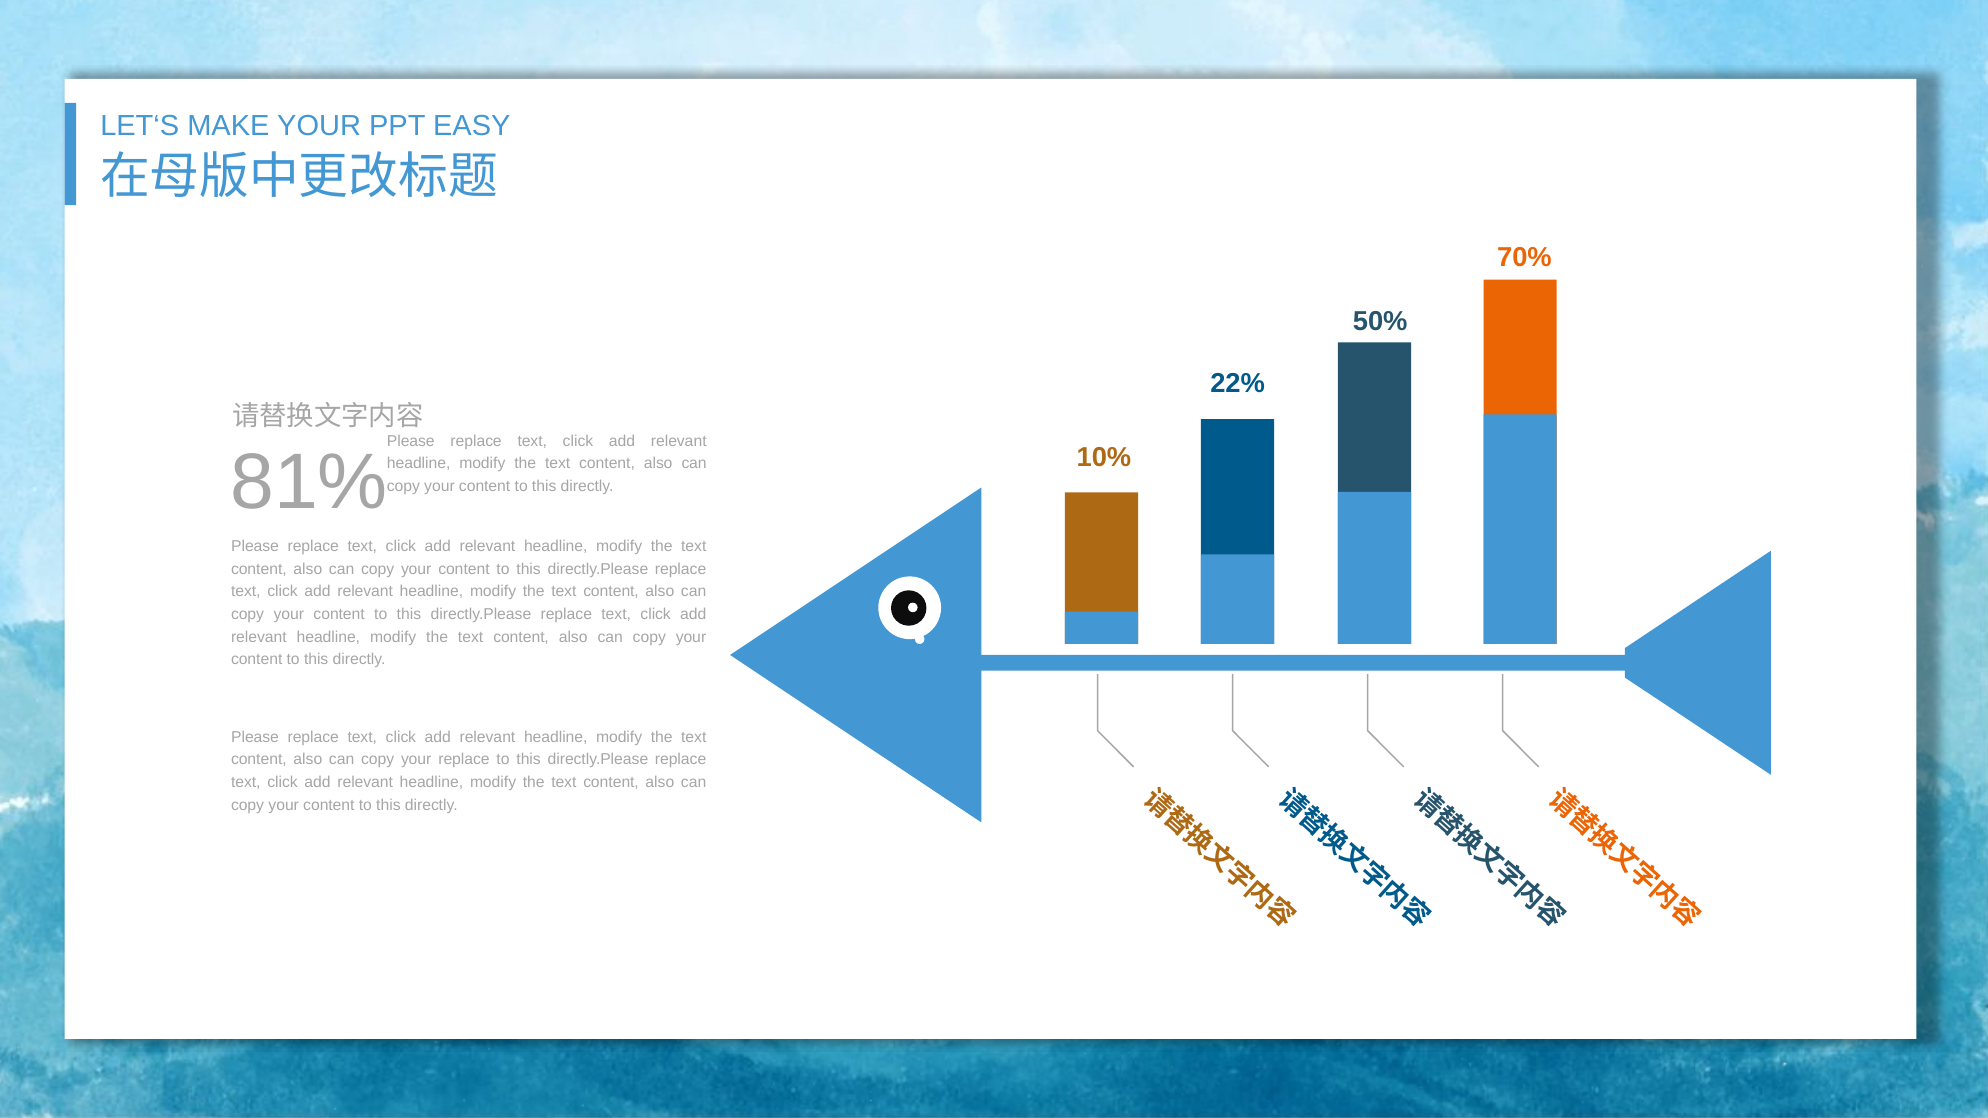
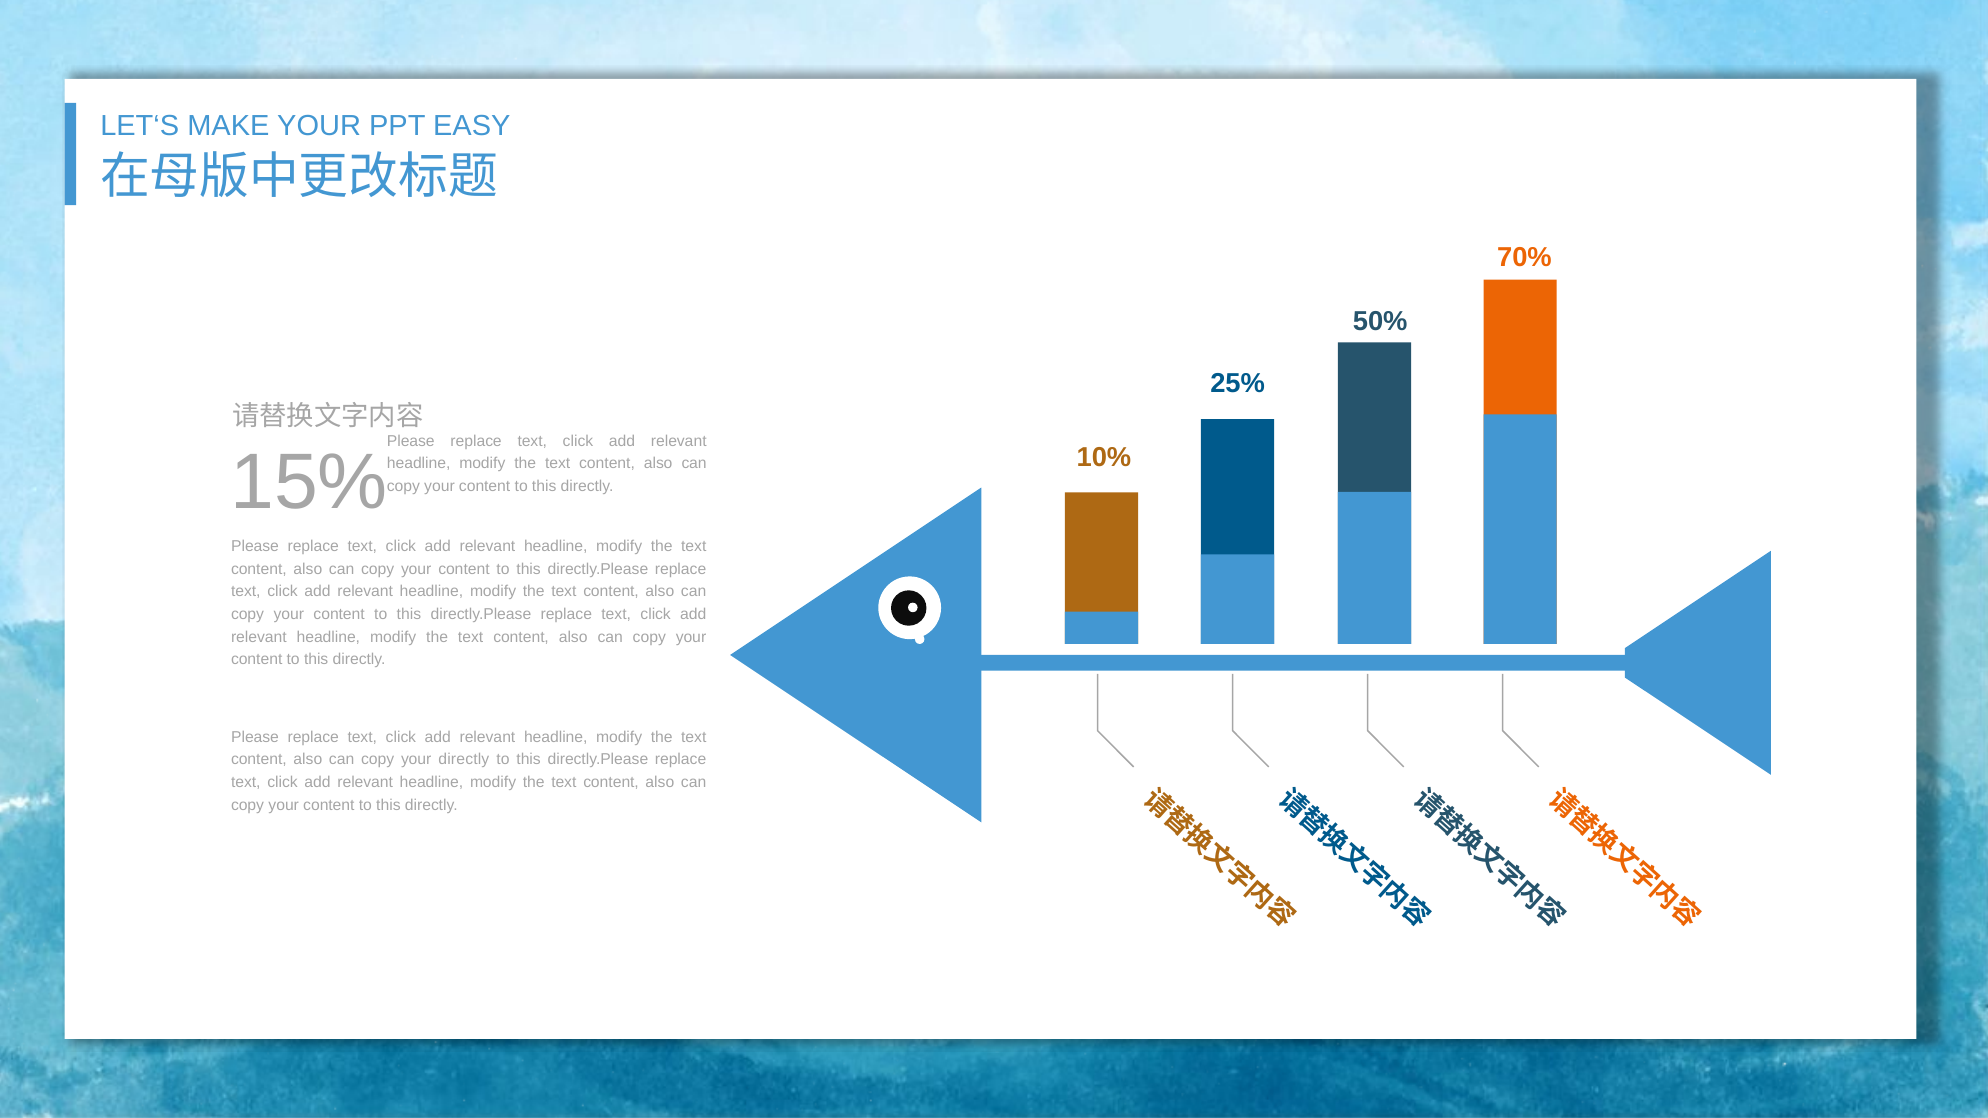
22%: 22% -> 25% (1238, 384)
81%: 81% -> 15% (309, 483)
your replace: replace -> directly (464, 760)
